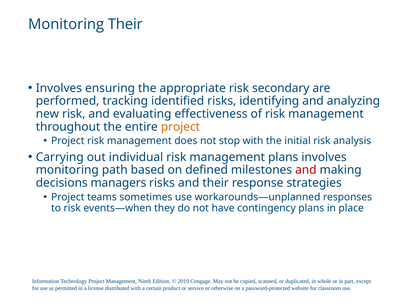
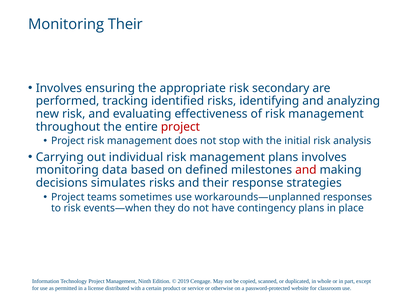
project colour: orange -> red (180, 127)
path: path -> data (115, 170)
managers: managers -> simulates (118, 183)
